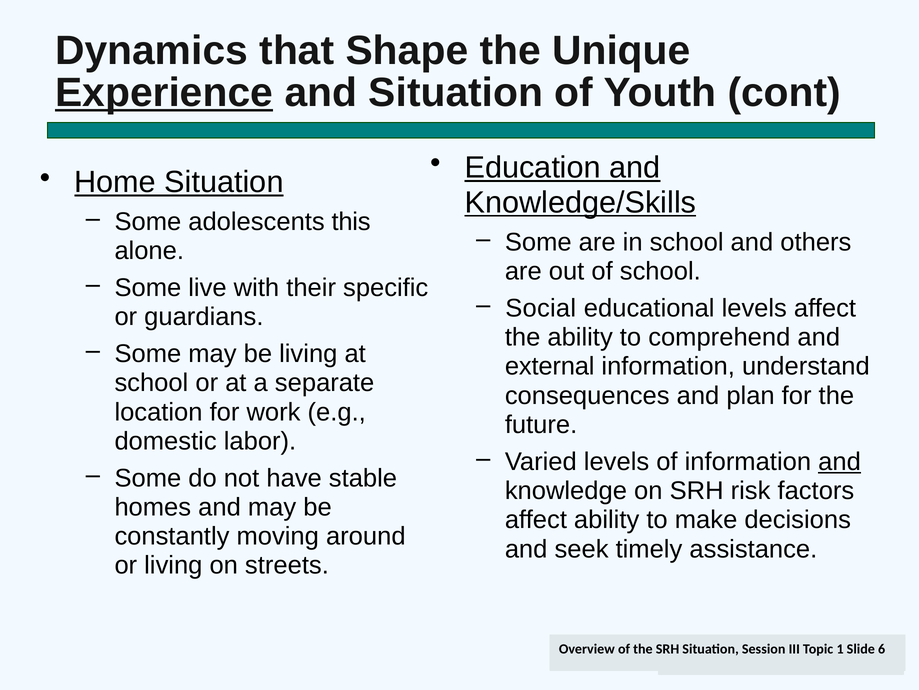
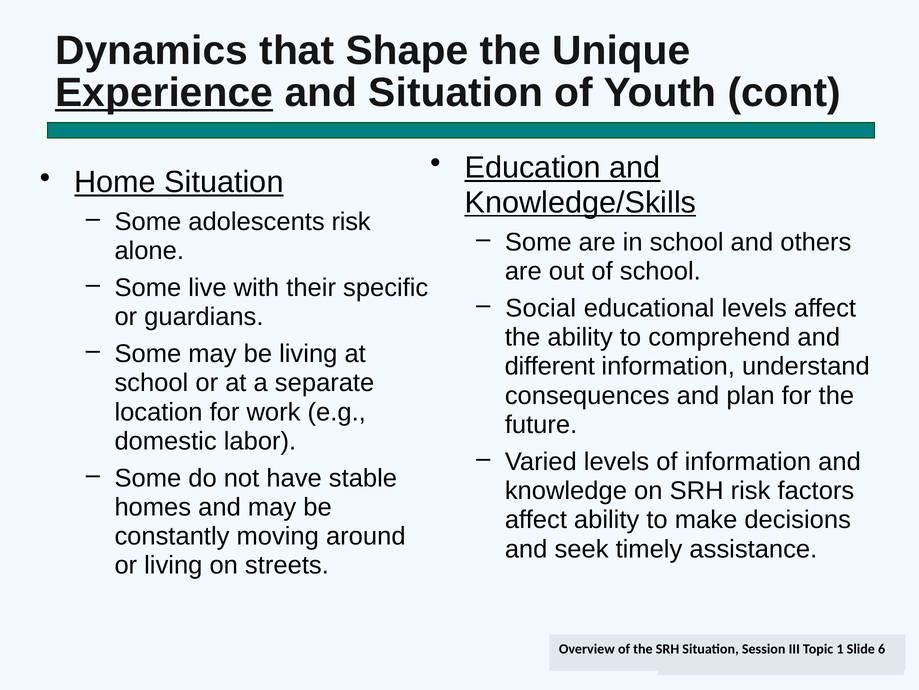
adolescents this: this -> risk (351, 222)
external: external -> different (550, 366)
and underline: present -> none (840, 461)
